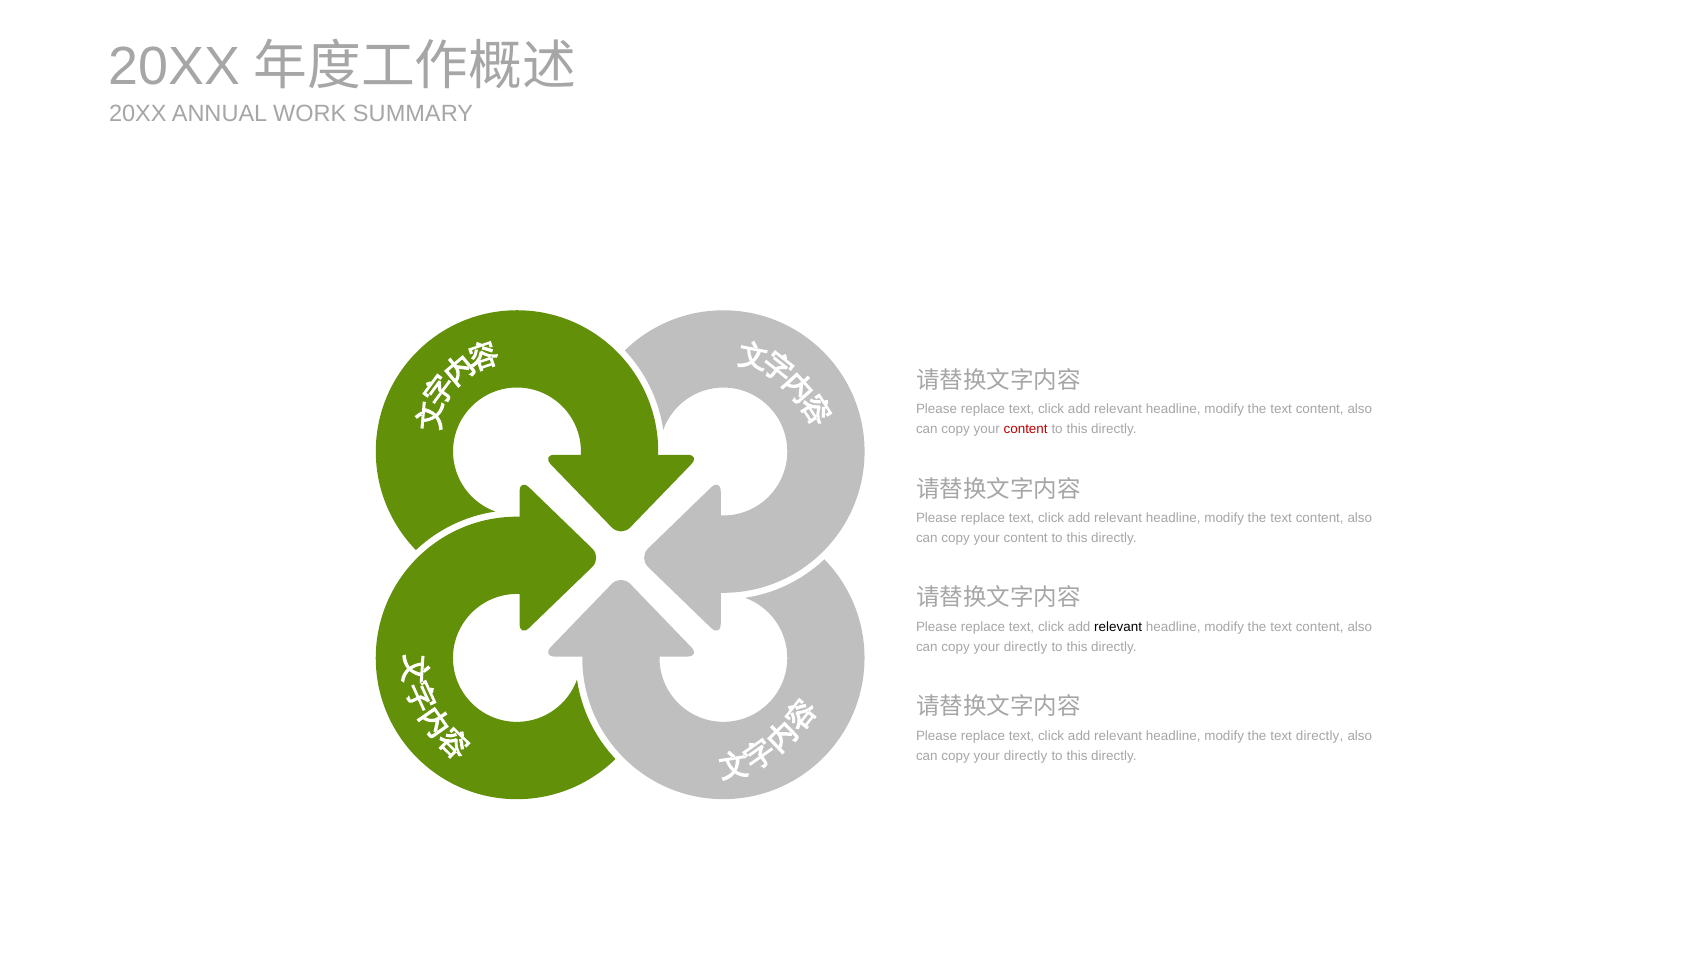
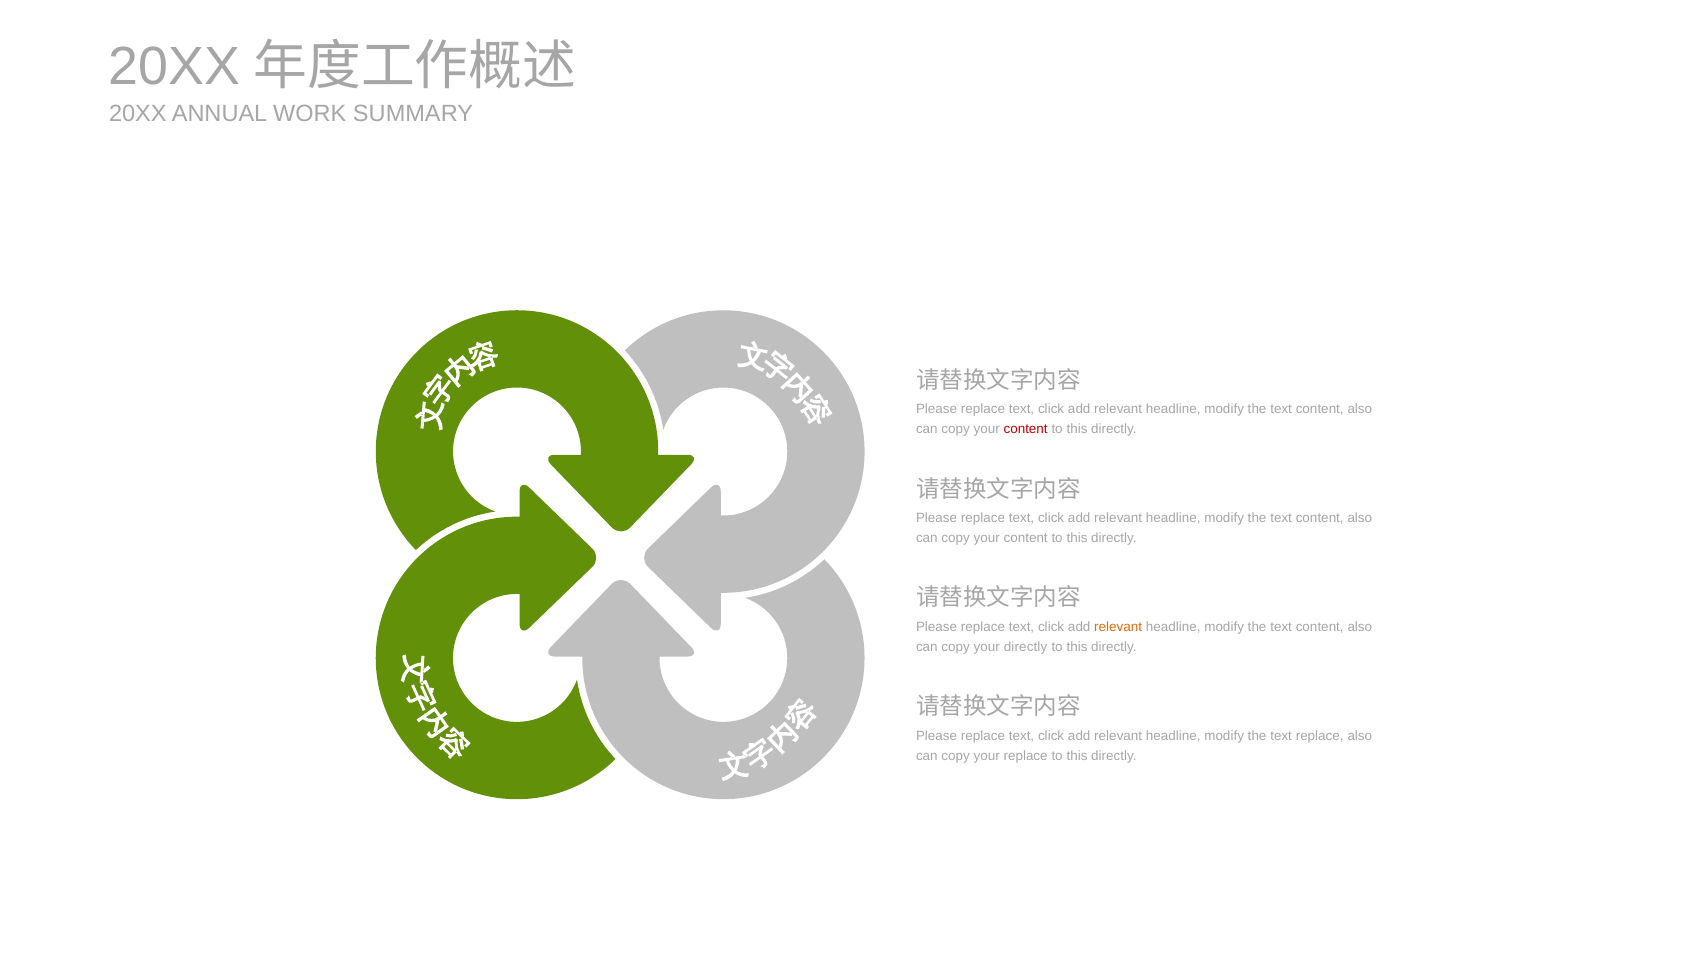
relevant colour: black -> orange (1118, 627)
text directly: directly -> replace (1320, 736)
directly: directly -> replace (1026, 756)
